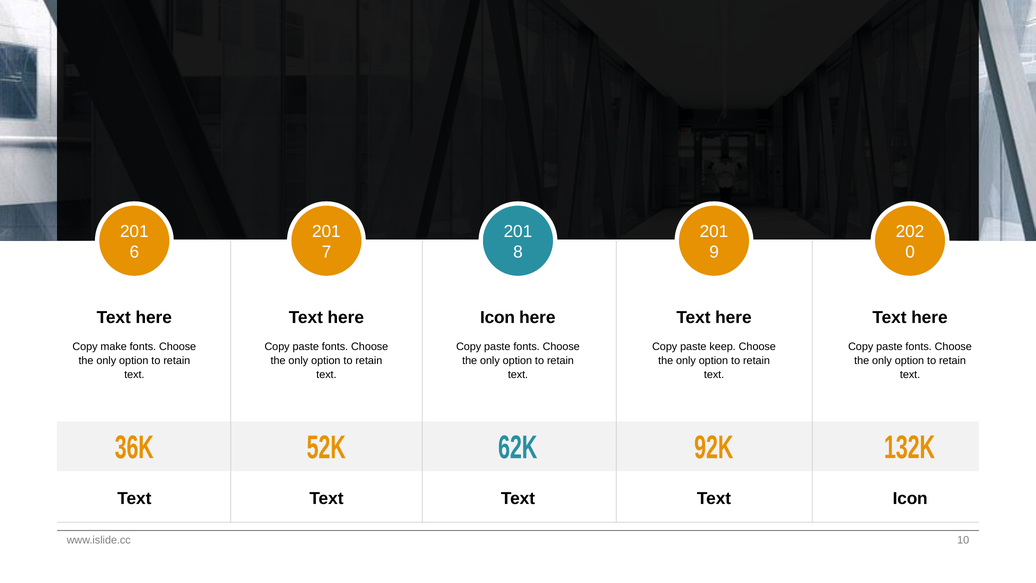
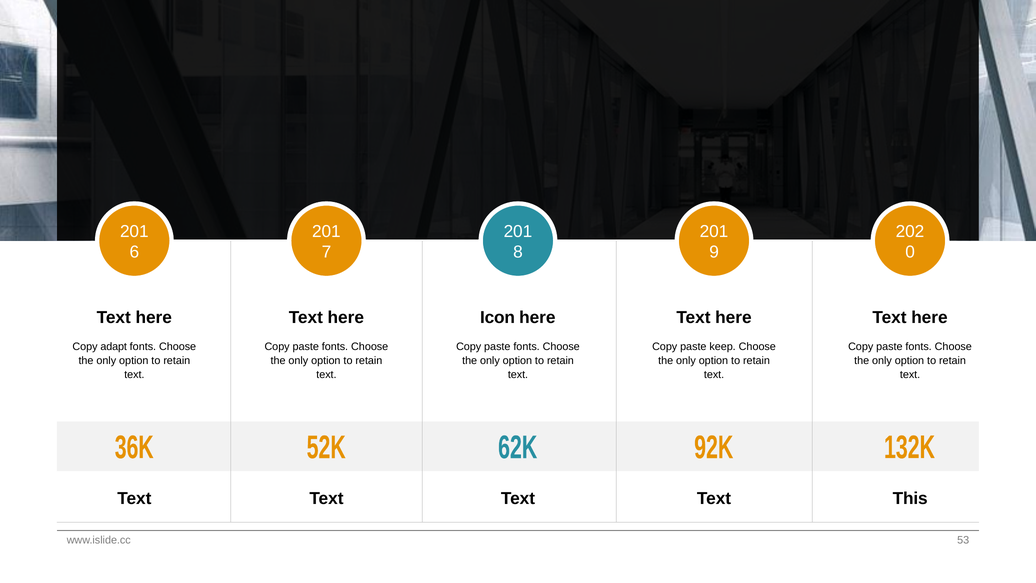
make: make -> adapt (114, 346)
Icon: Icon -> This (910, 498)
10: 10 -> 53 (963, 540)
